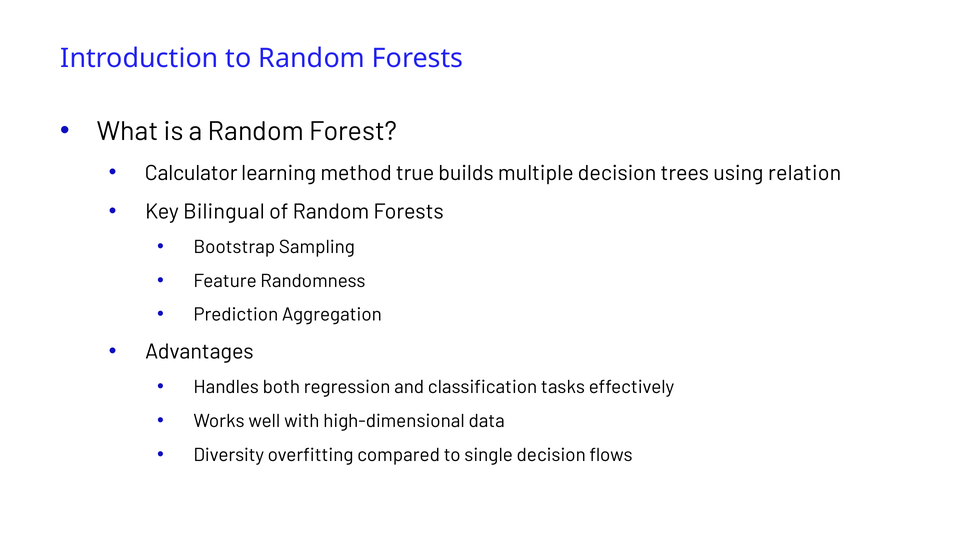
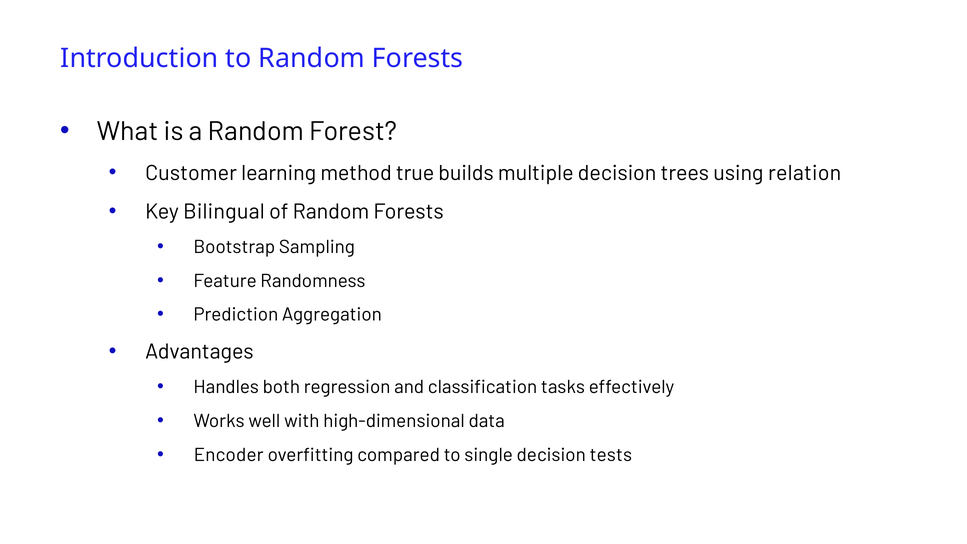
Calculator: Calculator -> Customer (191, 173)
Diversity: Diversity -> Encoder (229, 455)
flows: flows -> tests (611, 455)
